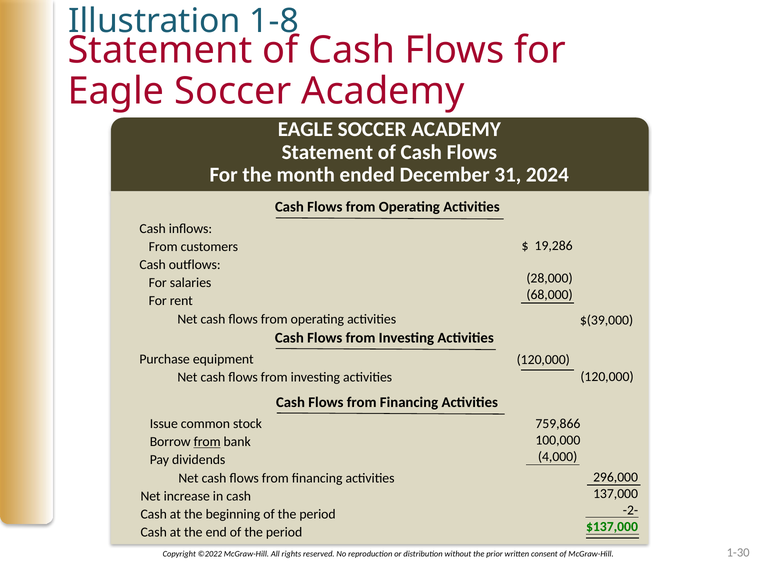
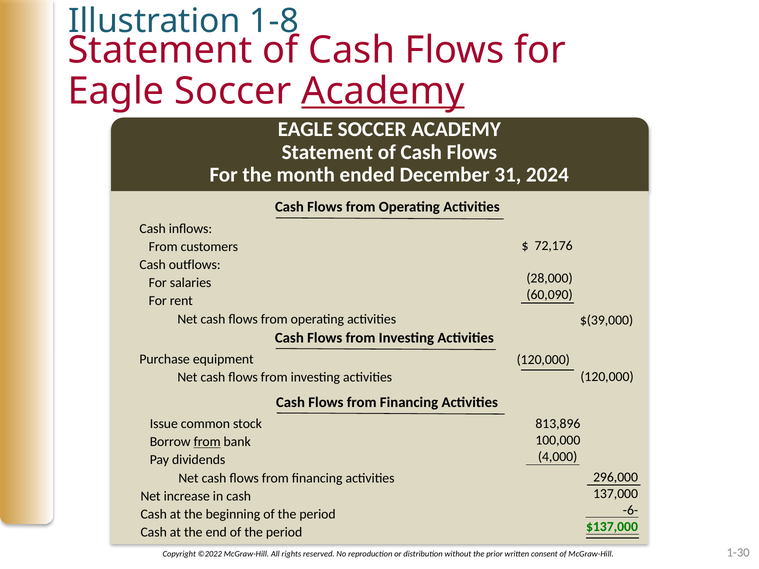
Academy underline: none -> present (383, 91)
19,286: 19,286 -> 72,176 (554, 246)
68,000: 68,000 -> 60,090 (550, 295)
759,866: 759,866 -> 813,896 (558, 424)
-2-: -2- -> -6- (630, 510)
